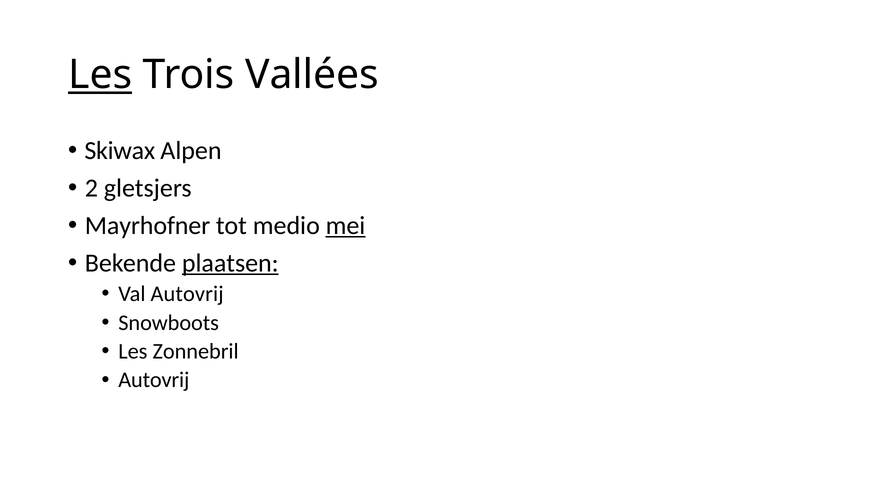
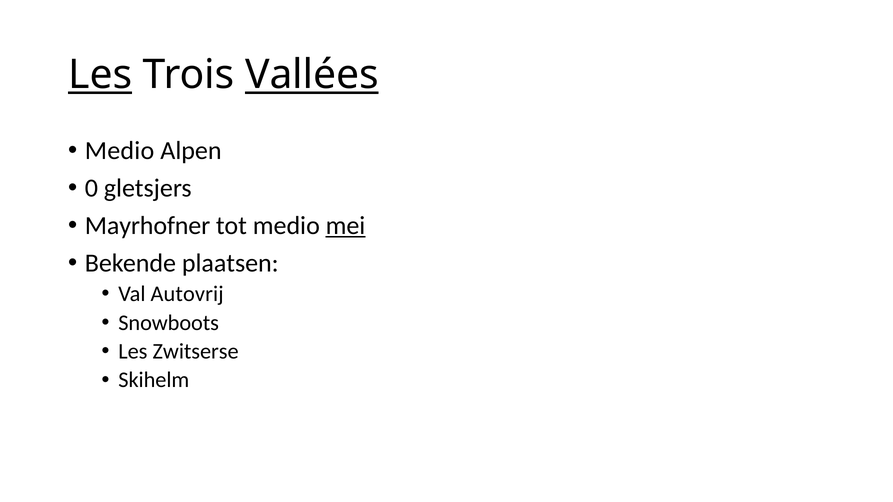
Vallées underline: none -> present (312, 75)
Skiwax: Skiwax -> Medio (120, 151)
2: 2 -> 0 (91, 188)
plaatsen underline: present -> none (230, 263)
Zonnebril: Zonnebril -> Zwitserse (196, 352)
Autovrij: Autovrij -> Skihelm (154, 380)
